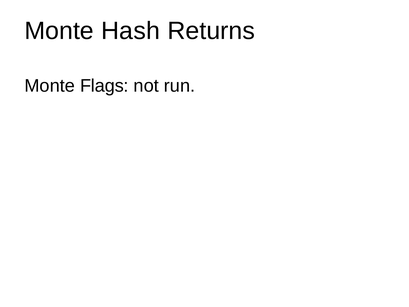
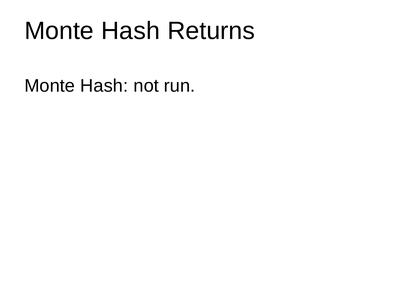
Flags: Flags -> Hash (104, 86)
